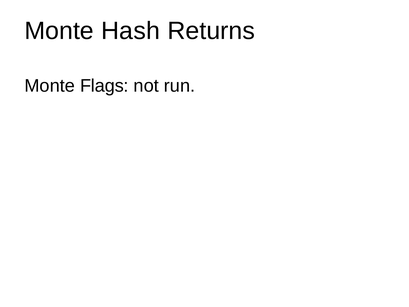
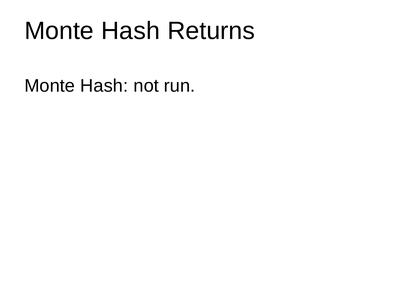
Flags: Flags -> Hash (104, 86)
